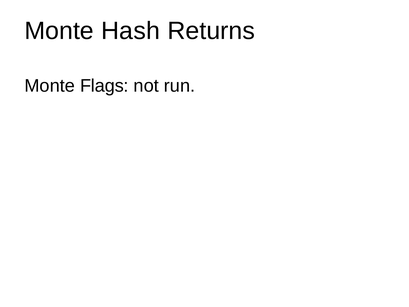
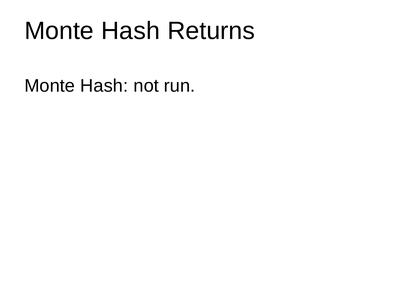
Flags: Flags -> Hash (104, 86)
